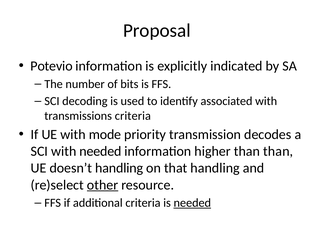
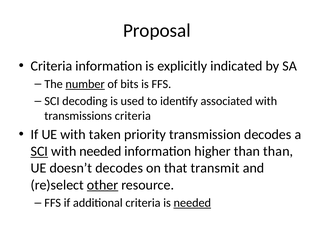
Potevio: Potevio -> Criteria (51, 66)
number underline: none -> present (85, 84)
mode: mode -> taken (105, 134)
SCI underline: none -> present (39, 151)
doesn’t handling: handling -> decodes (119, 168)
that handling: handling -> transmit (215, 168)
